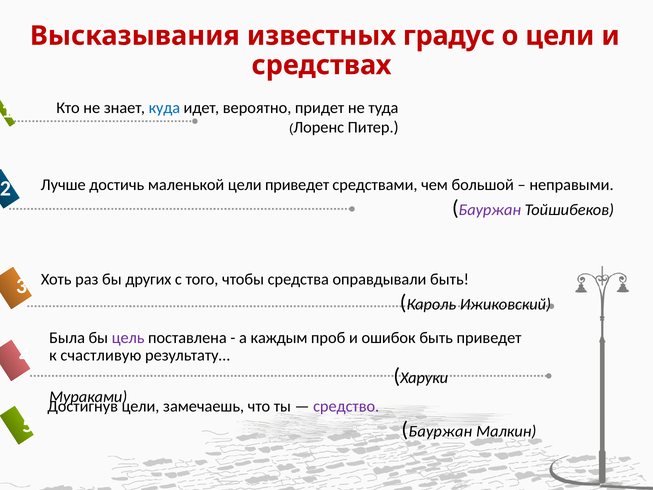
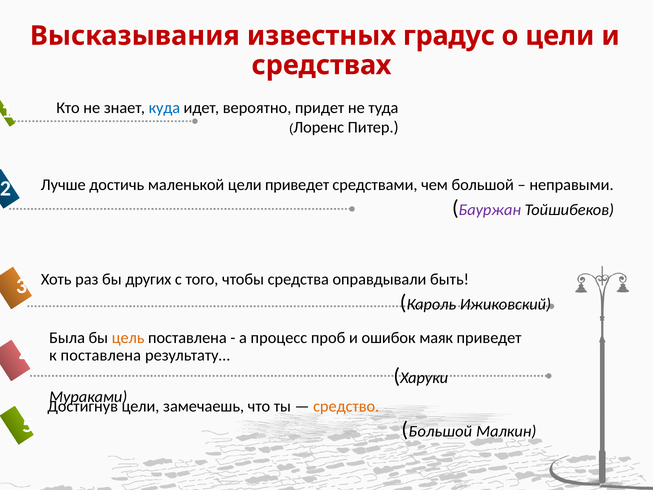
цель colour: purple -> orange (128, 338)
каждым: каждым -> процесс (279, 338)
ошибок быть: быть -> маяк (436, 338)
к счастливую: счастливую -> поставлена (101, 355)
средство colour: purple -> orange (346, 406)
Бауржан: Бауржан -> Большой (440, 431)
